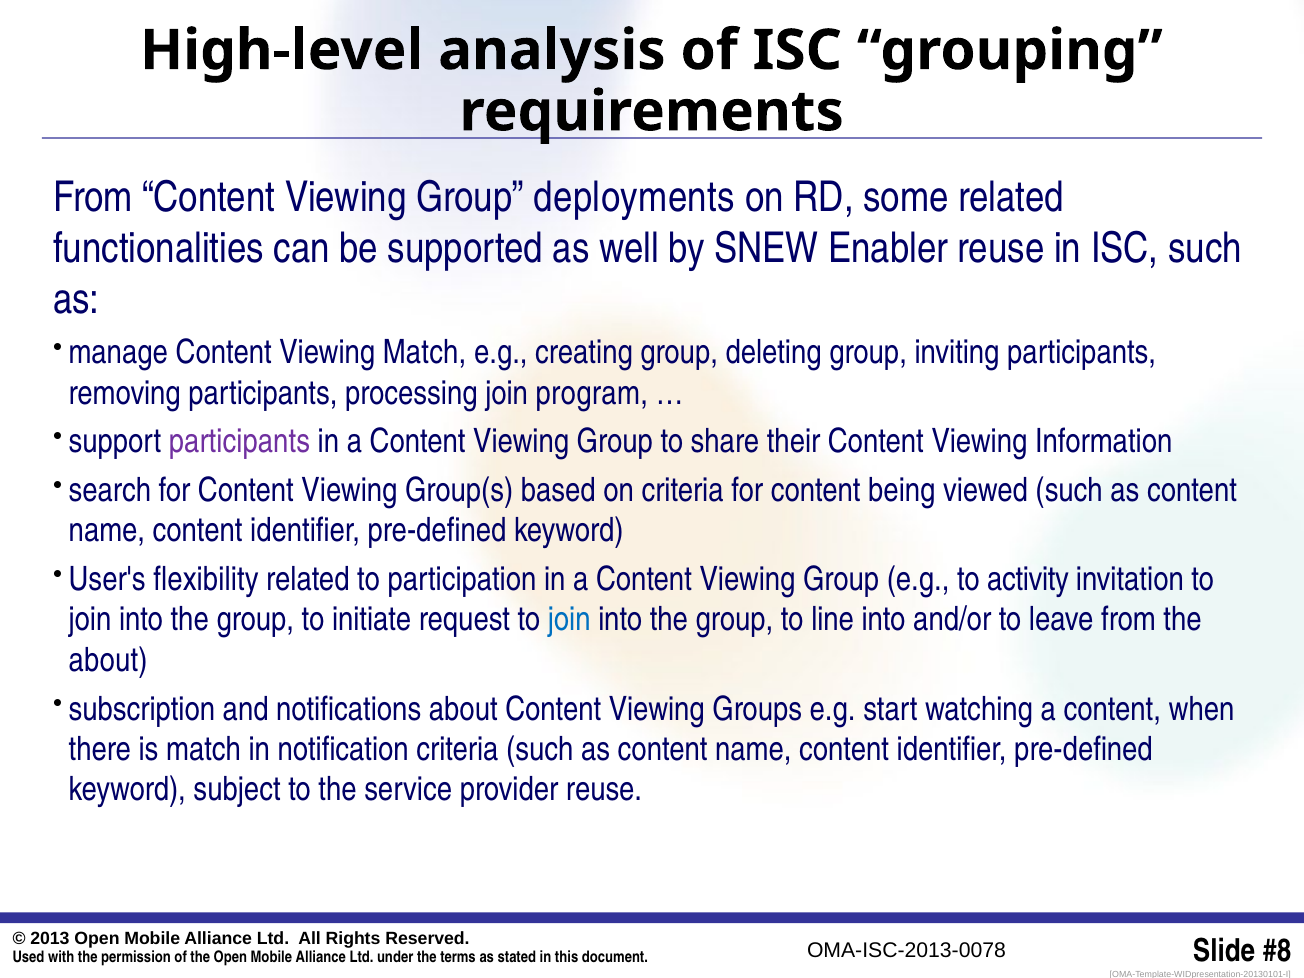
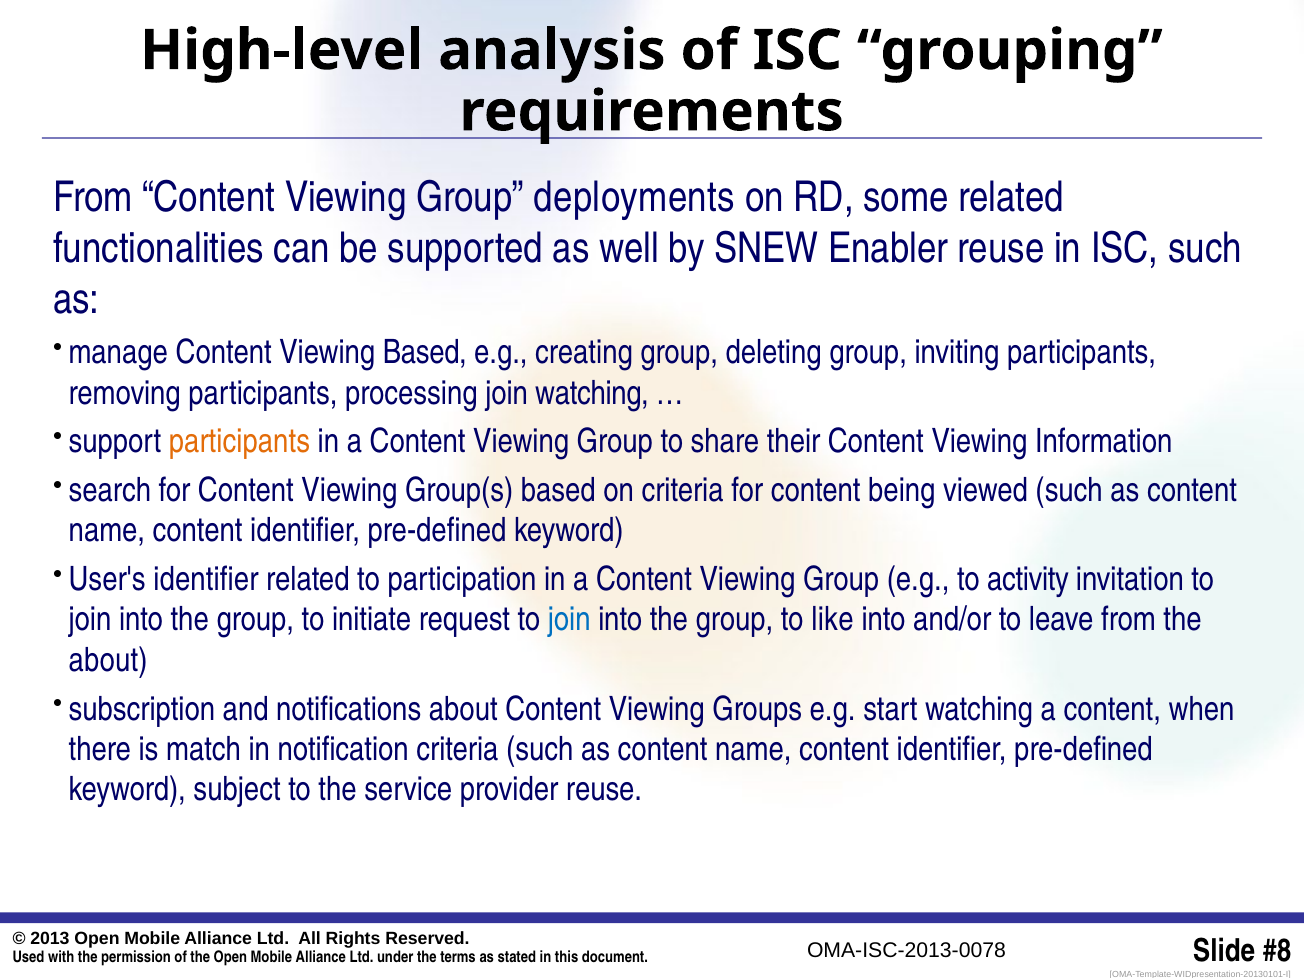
Viewing Match: Match -> Based (425, 353)
join program: program -> watching (592, 393)
participants colour: purple -> orange (239, 442)
User's flexibility: flexibility -> identifier (206, 580)
line: line -> like (832, 620)
